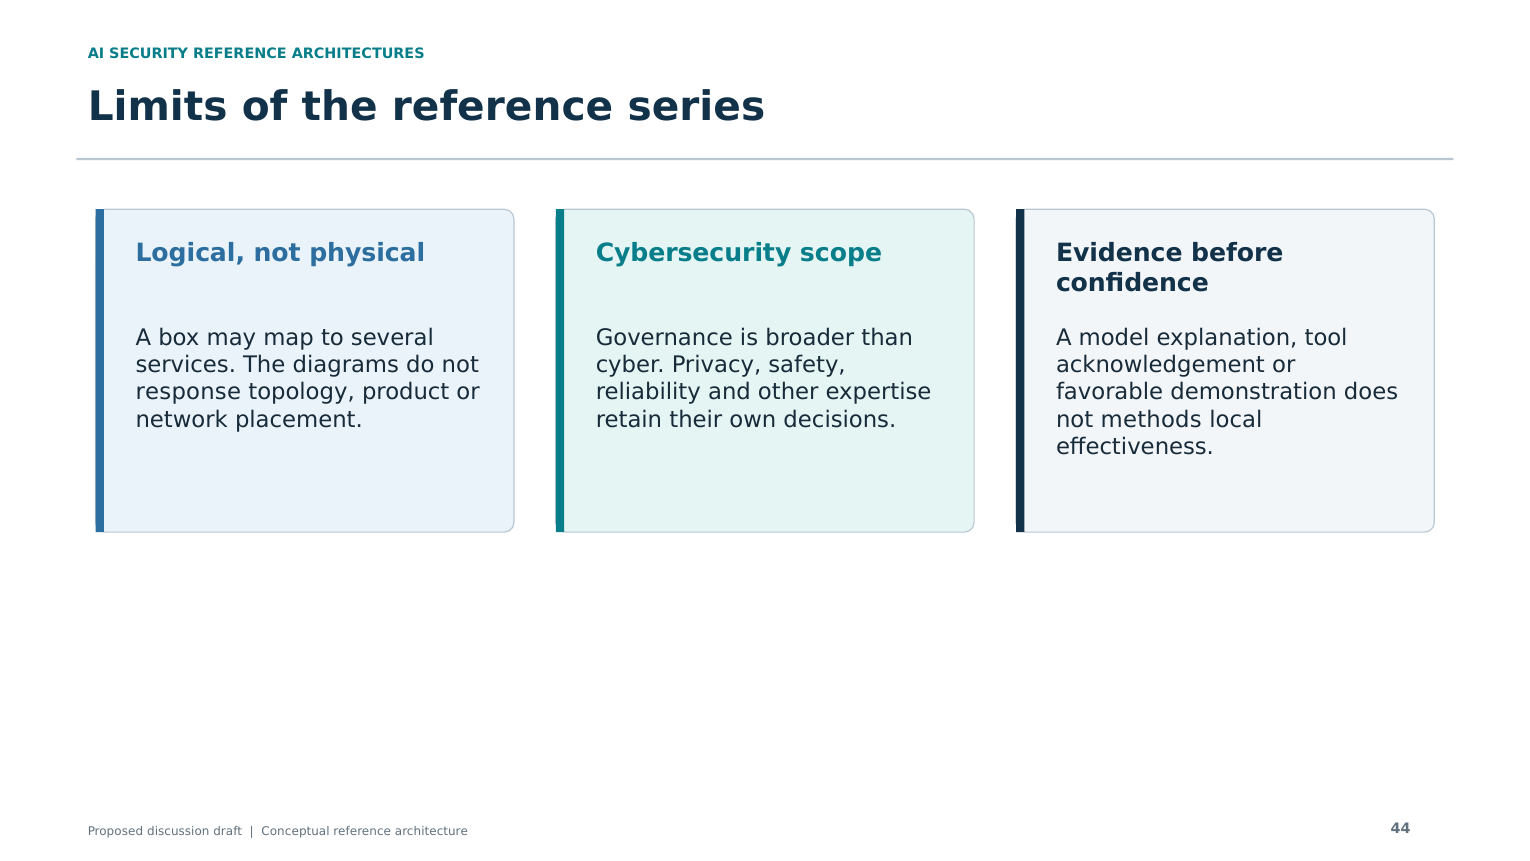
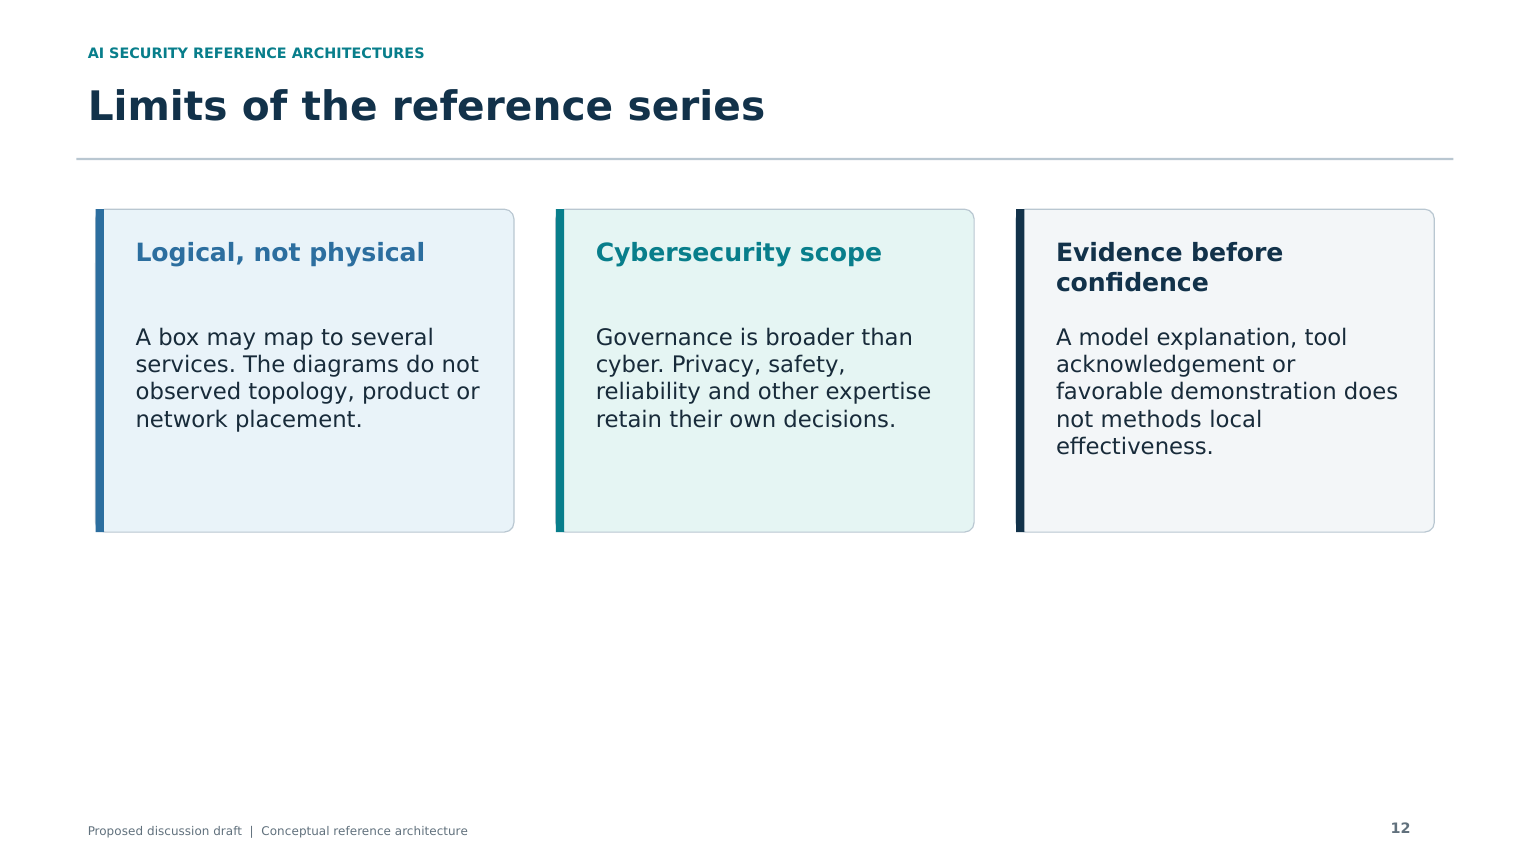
response: response -> observed (188, 392)
44: 44 -> 12 (1401, 828)
